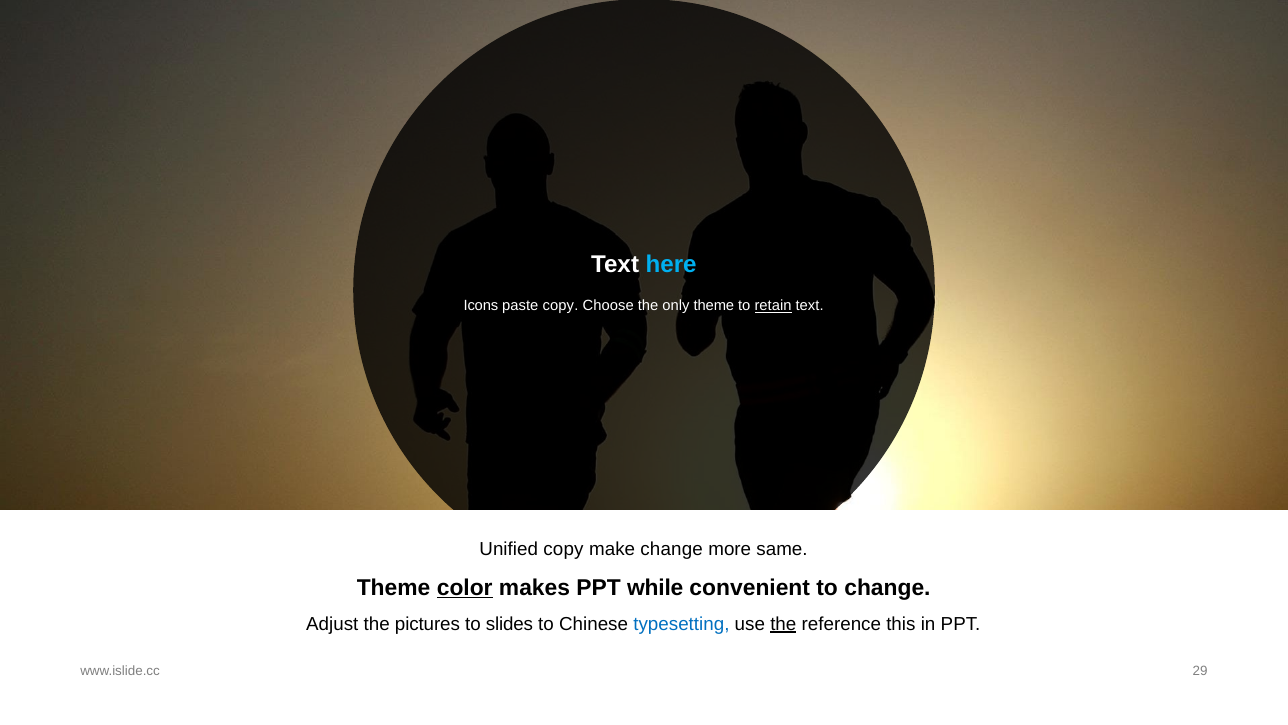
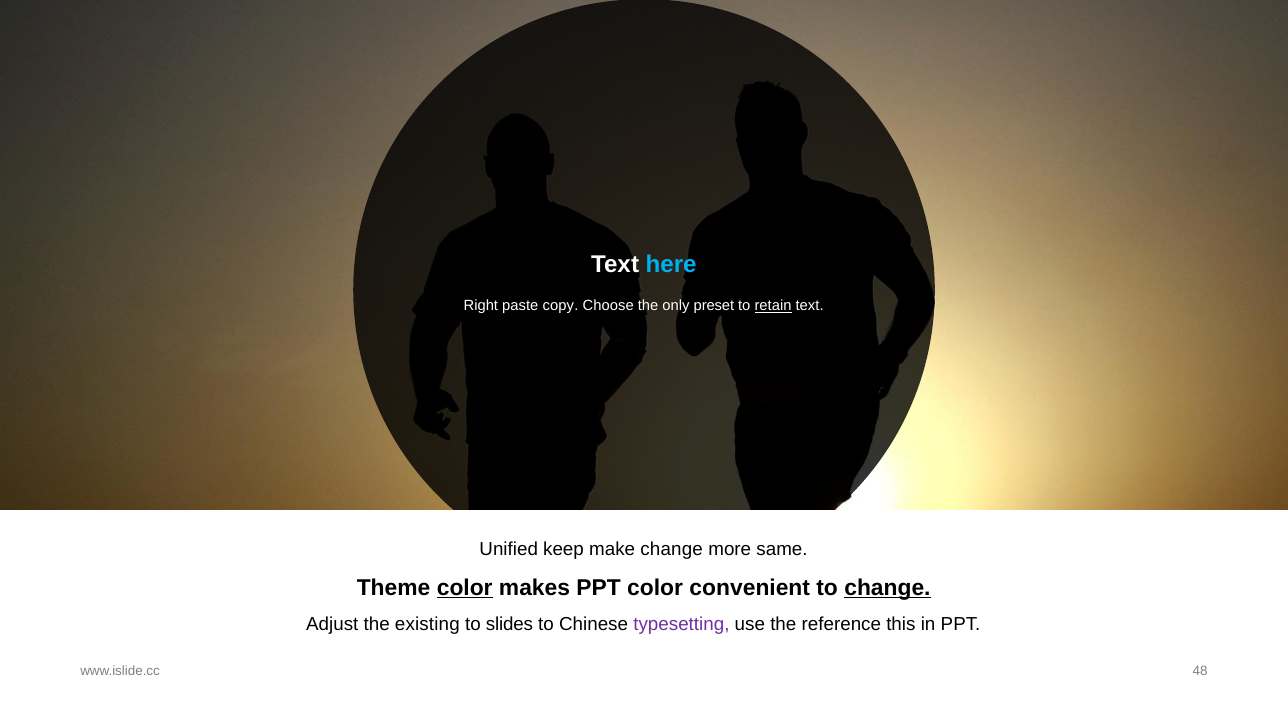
Icons: Icons -> Right (481, 305)
only theme: theme -> preset (714, 305)
Unified copy: copy -> keep (564, 549)
PPT while: while -> color (655, 588)
change underline: none -> present (887, 588)
pictures: pictures -> existing (427, 624)
typesetting colour: blue -> purple (681, 624)
the underline: present -> none (783, 624)
29: 29 -> 48 (1200, 671)
